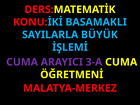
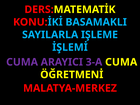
BÜYÜK: BÜYÜK -> IŞLEME (99, 35)
